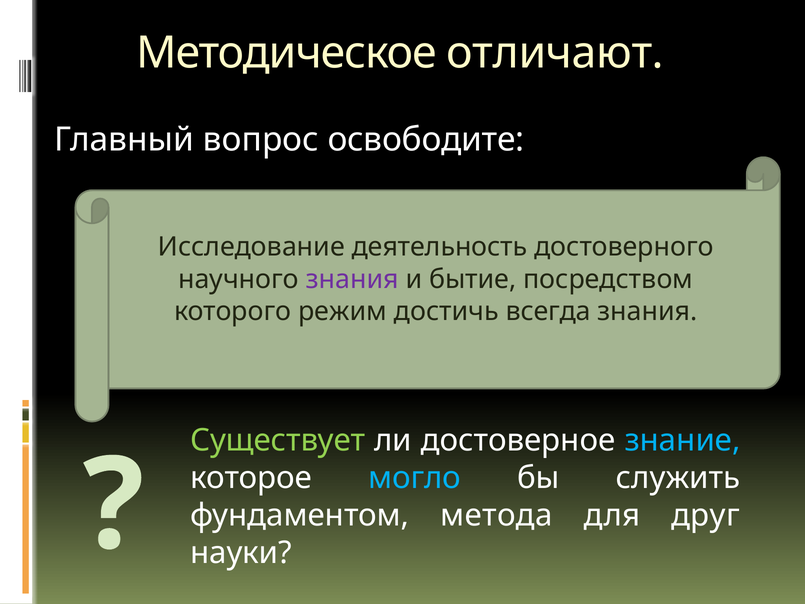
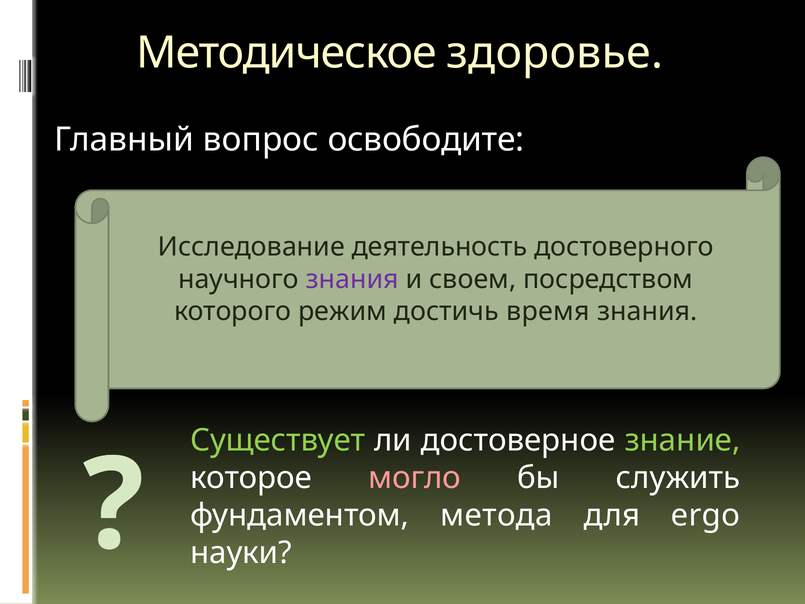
отличают: отличают -> здоровье (555, 53)
бытие: бытие -> своем (473, 279)
всегда: всегда -> время (548, 311)
знание colour: light blue -> light green (683, 440)
могло colour: light blue -> pink (415, 478)
друг: друг -> ergo (706, 515)
